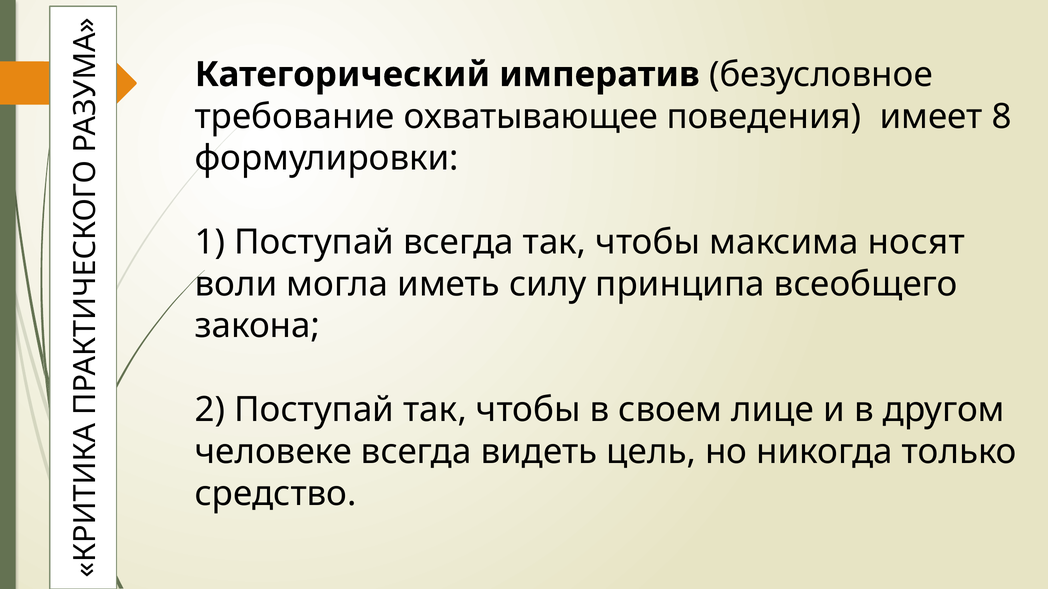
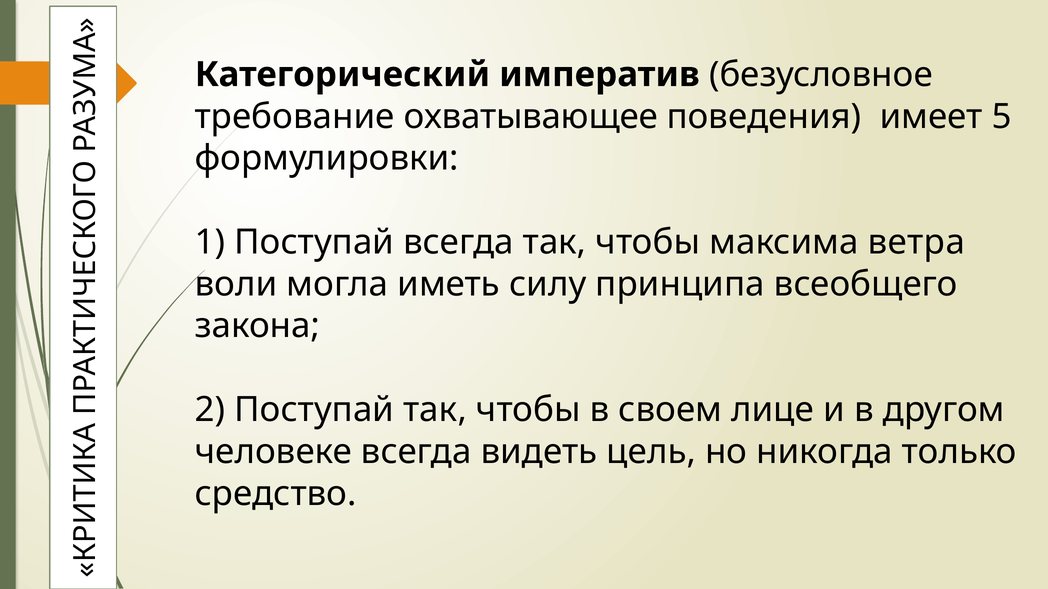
8: 8 -> 5 (1002, 117)
носят: носят -> ветра (916, 242)
